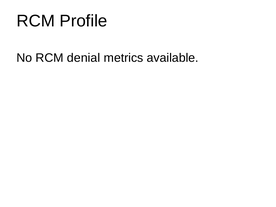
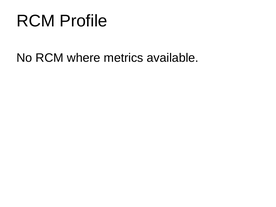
denial: denial -> where (84, 58)
